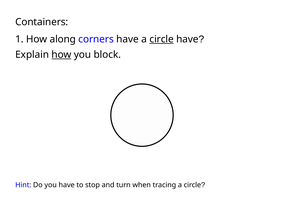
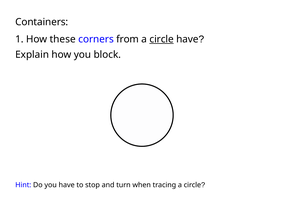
along: along -> these (63, 39)
corners have: have -> from (128, 39)
how underline: present -> none (61, 55)
